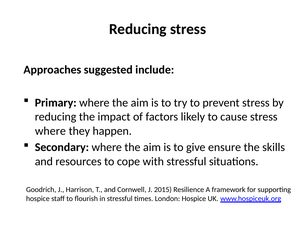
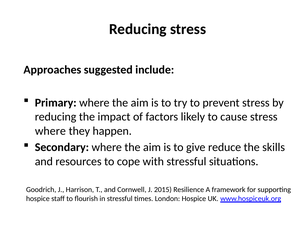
ensure: ensure -> reduce (225, 148)
